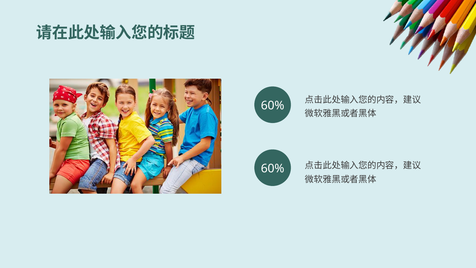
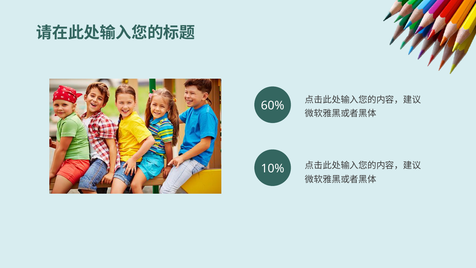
60%: 60% -> 10% (273, 168)
